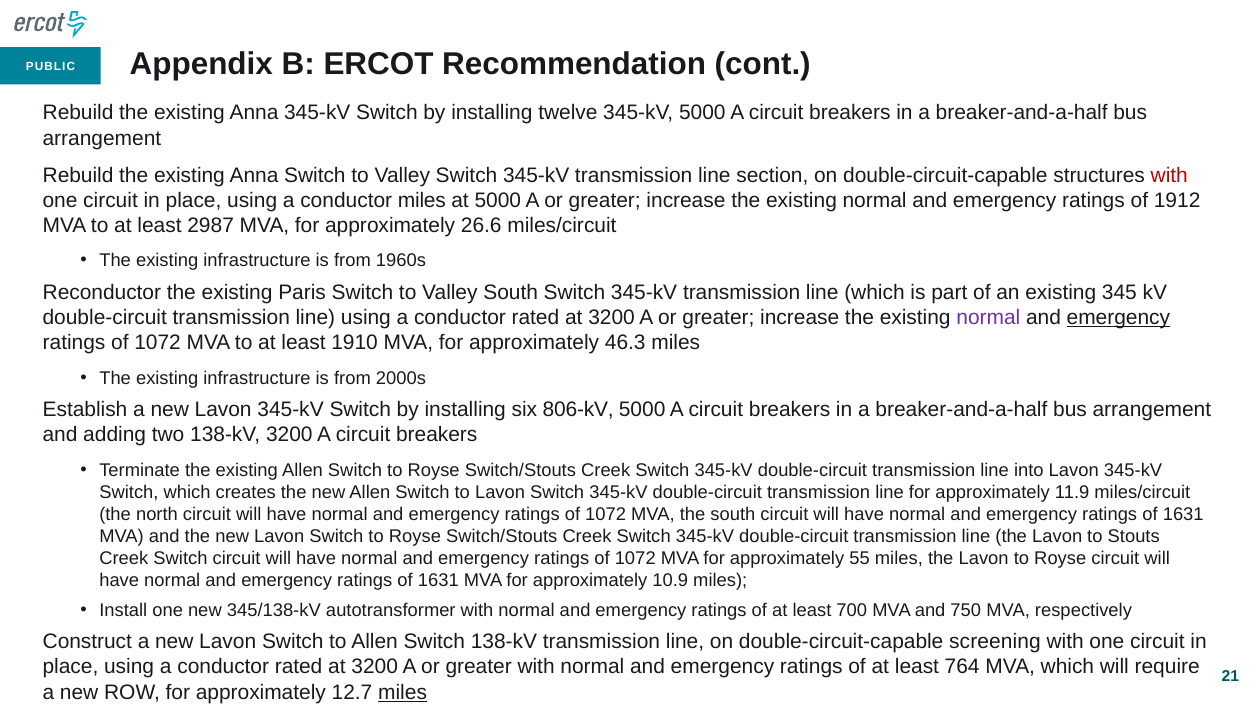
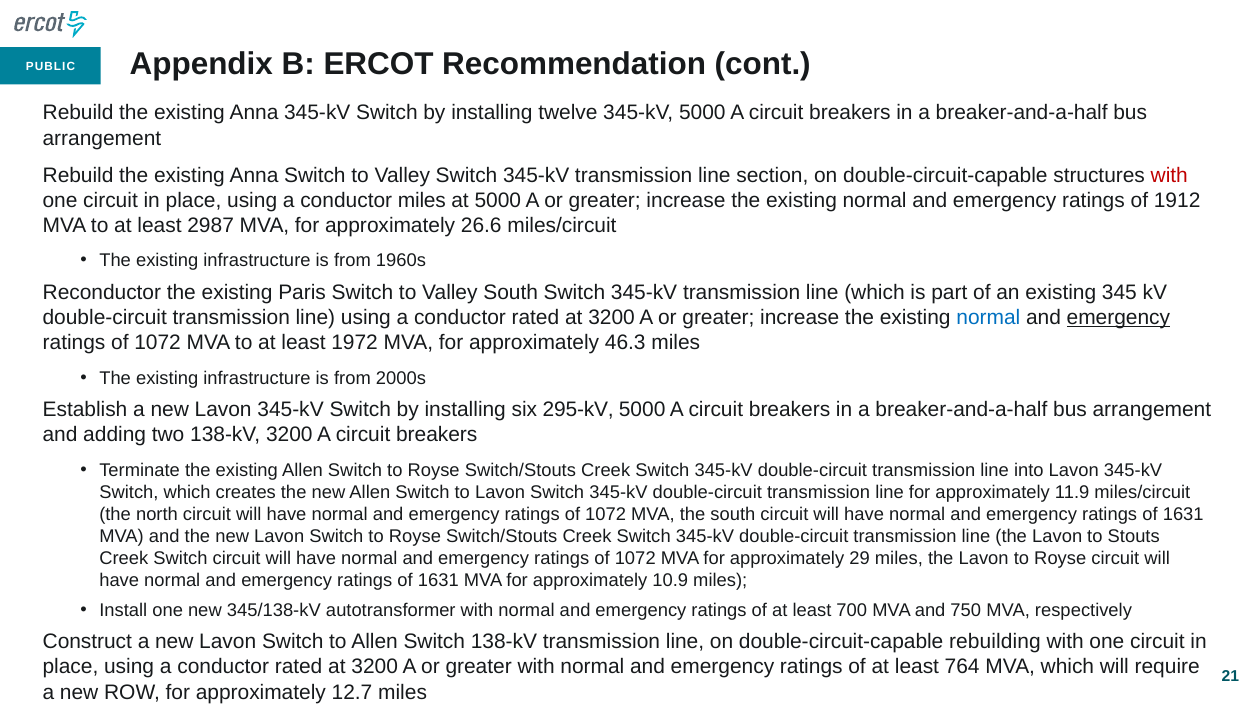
normal colour: purple -> blue (988, 317)
1910: 1910 -> 1972 (355, 343)
806-kV: 806-kV -> 295-kV (578, 409)
55: 55 -> 29 (860, 558)
screening: screening -> rebuilding (995, 641)
miles underline: present -> none (403, 692)
